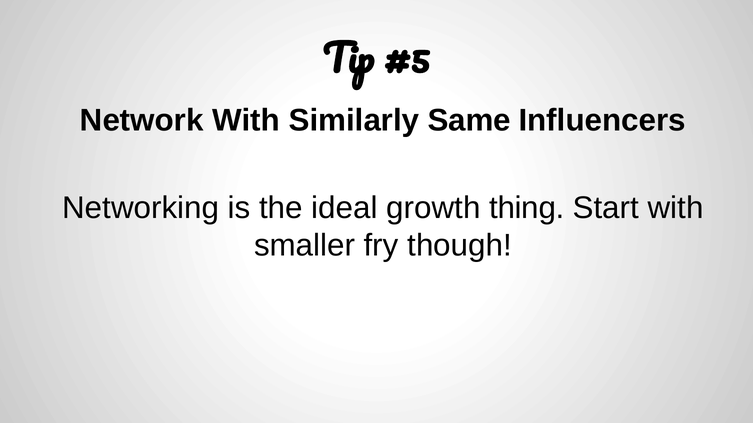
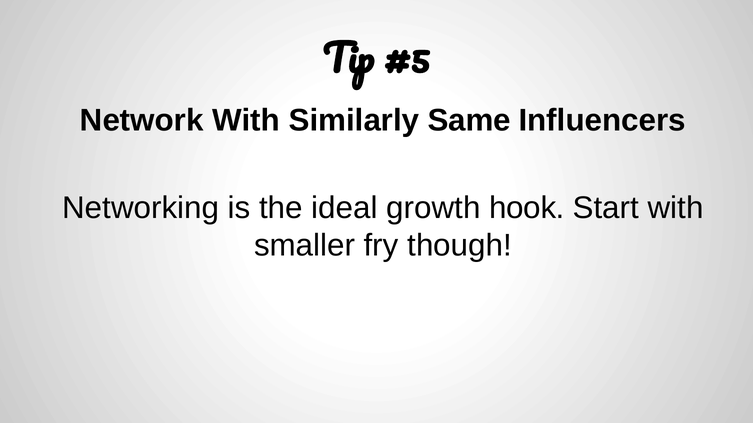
thing: thing -> hook (527, 208)
